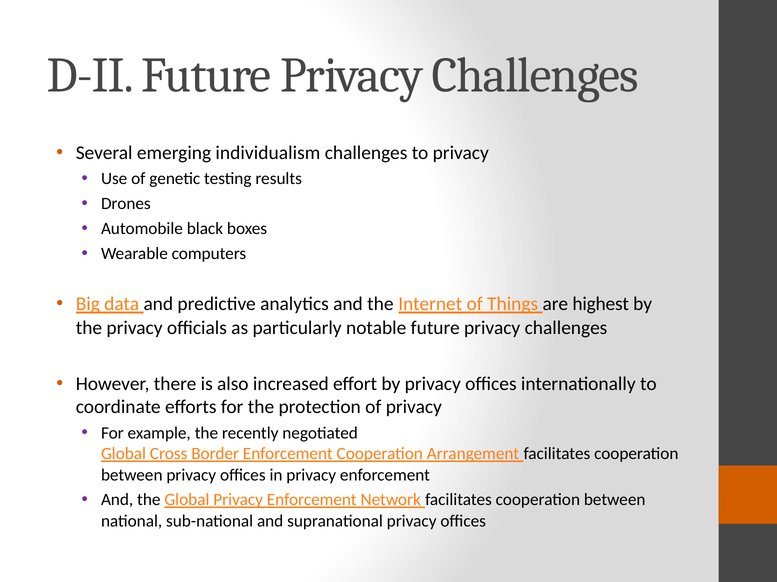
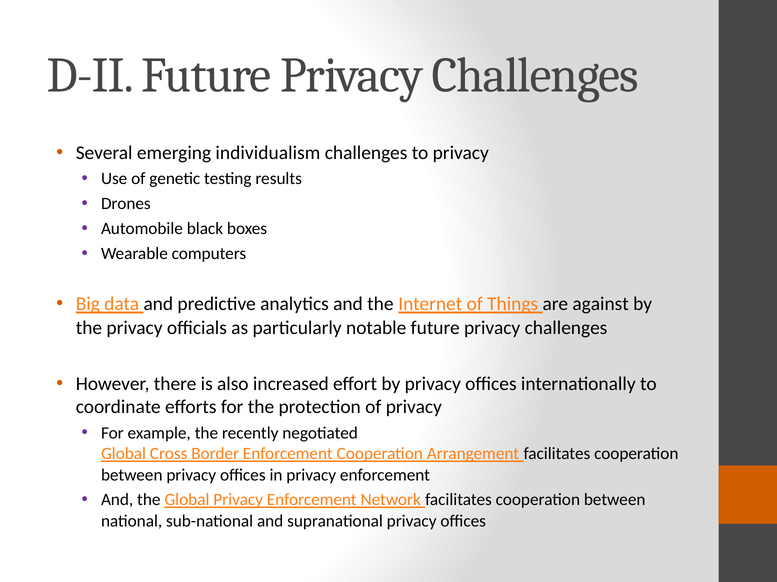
highest: highest -> against (601, 304)
